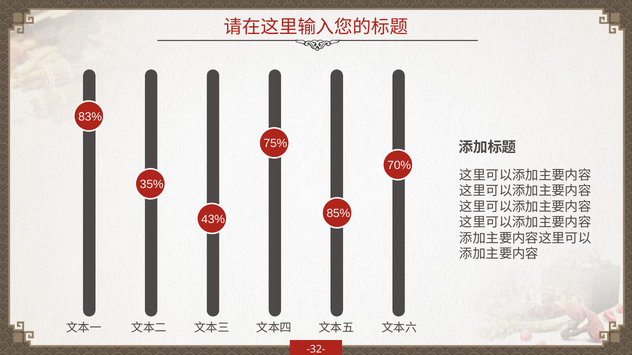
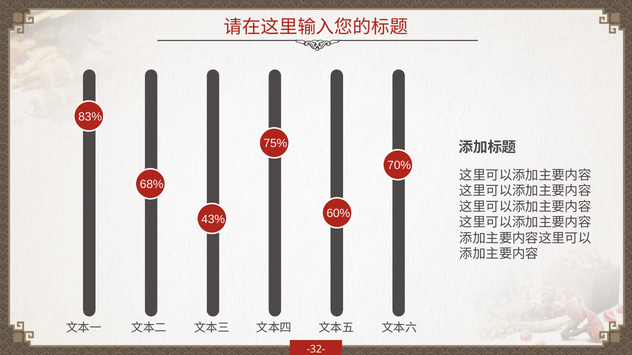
35%: 35% -> 68% (152, 185)
85%: 85% -> 60% (338, 214)
